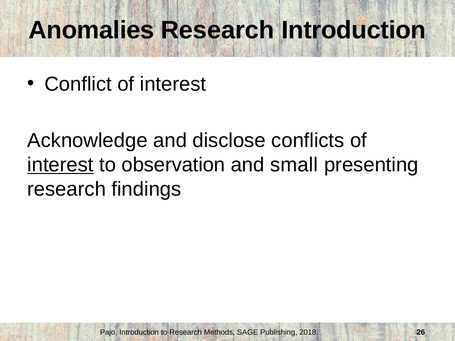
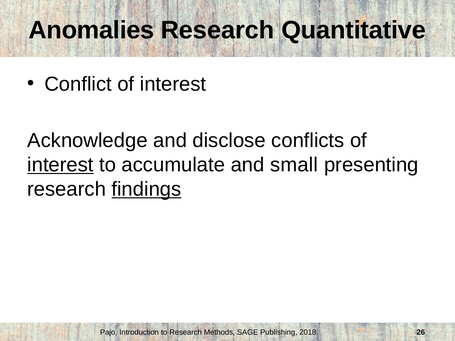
Research Introduction: Introduction -> Quantitative (354, 30)
observation: observation -> accumulate (173, 165)
findings underline: none -> present (146, 189)
